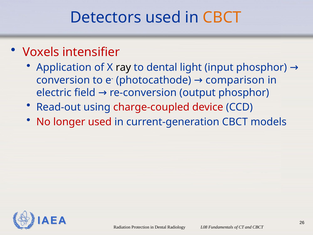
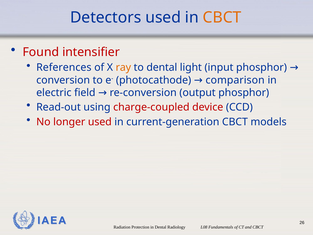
Voxels: Voxels -> Found (41, 52)
Application: Application -> References (64, 67)
ray colour: black -> orange (123, 67)
